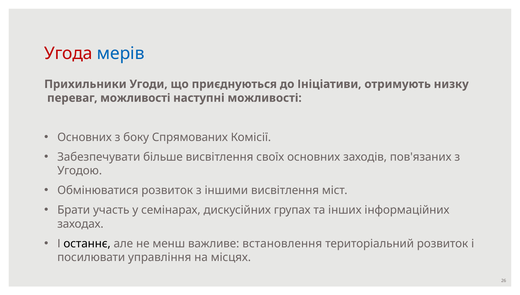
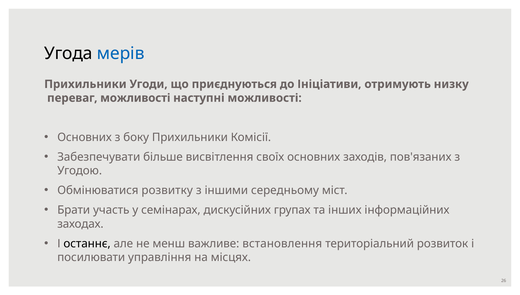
Угода colour: red -> black (68, 53)
боку Спрямованих: Спрямованих -> Прихильники (190, 137)
Обмінюватися розвиток: розвиток -> розвитку (167, 190)
іншими висвітлення: висвітлення -> середньому (285, 190)
